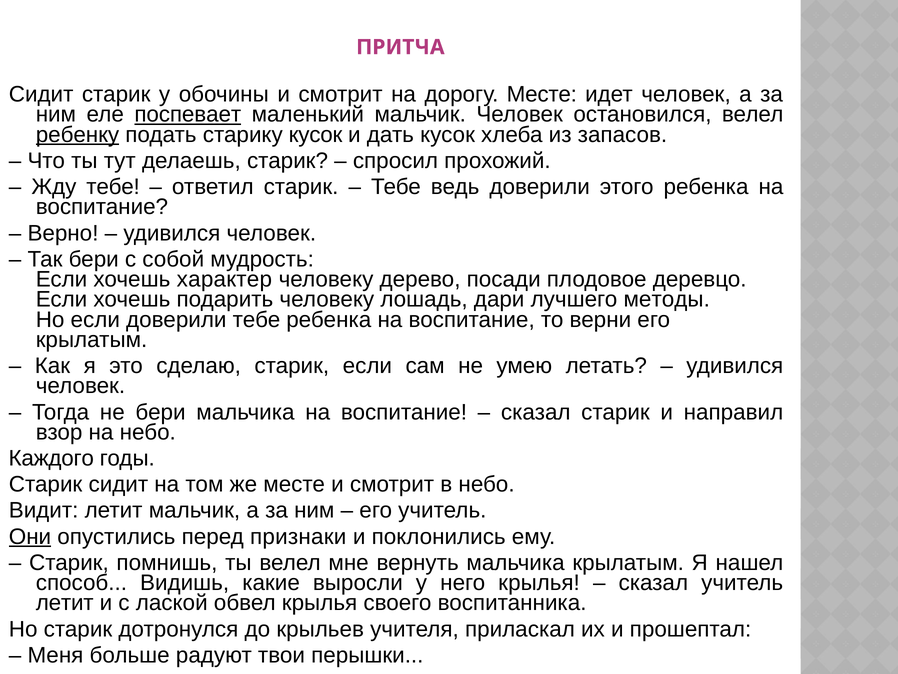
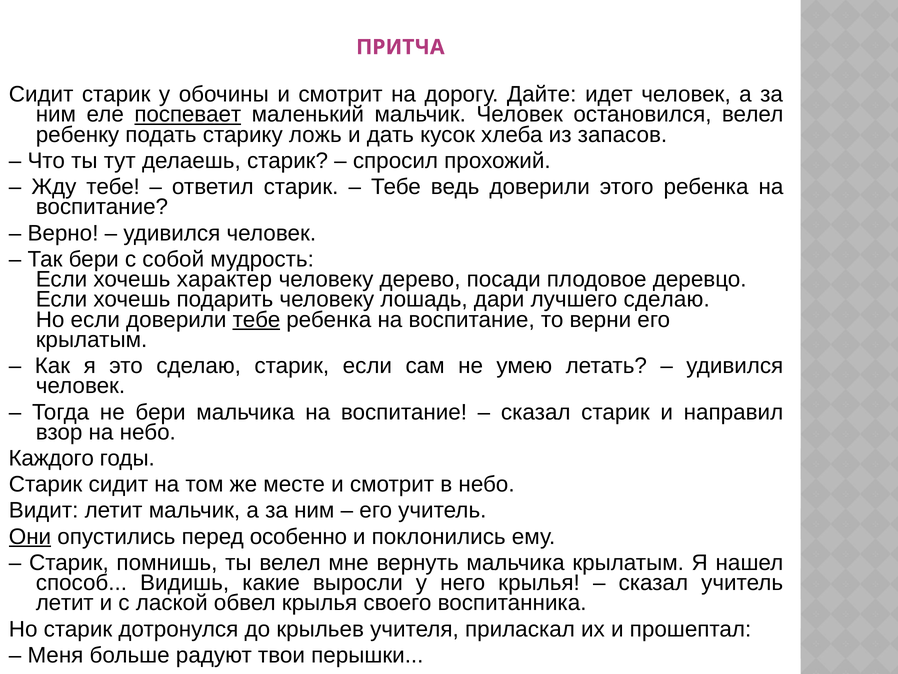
дорогу Месте: Месте -> Дайте (542, 94)
ребенку underline: present -> none (77, 135)
старику кусок: кусок -> ложь (315, 135)
лучшего методы: методы -> сделаю (667, 299)
тебе underline: none -> present (257, 319)
признаки: признаки -> особенно (298, 536)
